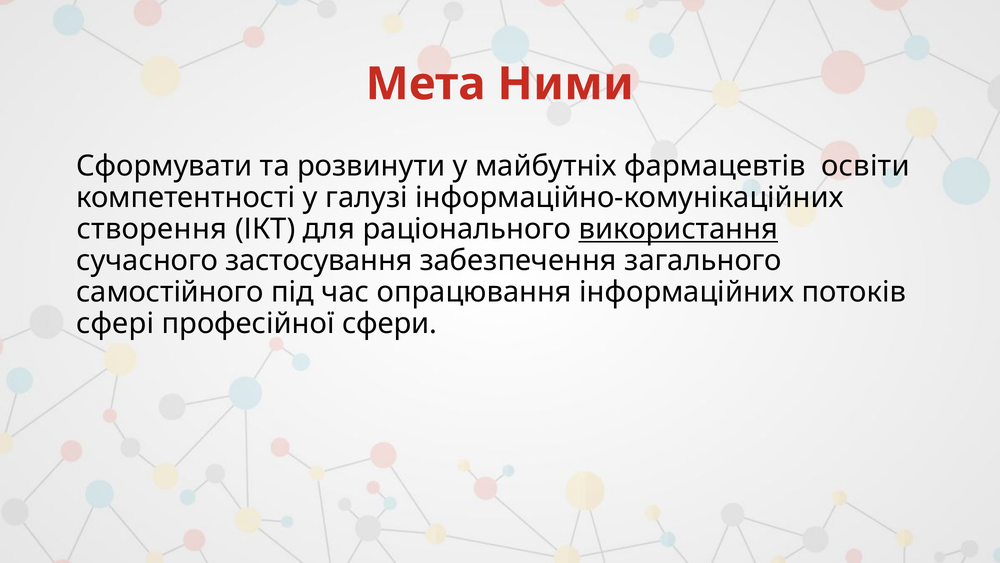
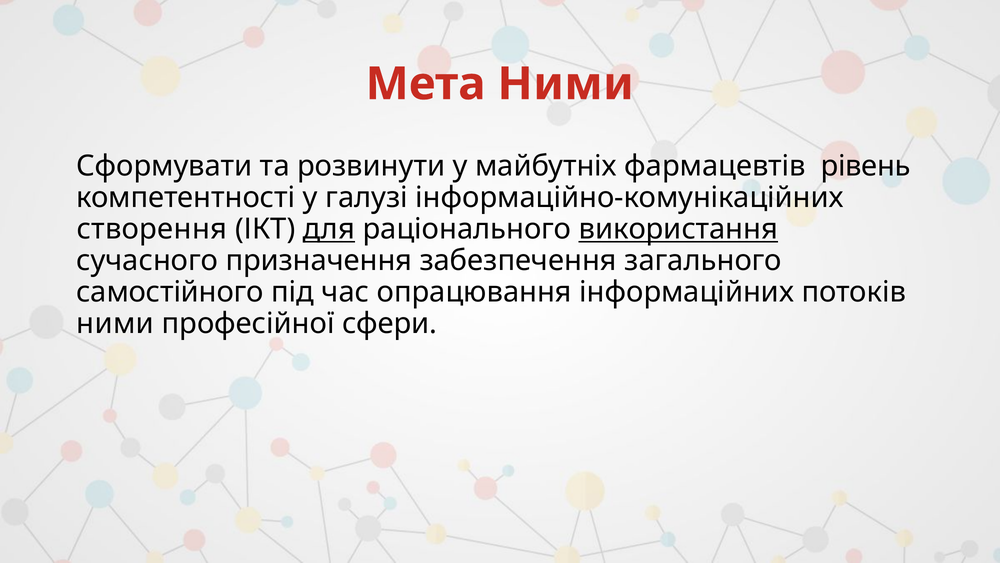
освіти: освіти -> рівень (866, 166)
для underline: none -> present (329, 229)
застосування: застосування -> призначення (319, 260)
сфері: сфері -> ними (115, 323)
